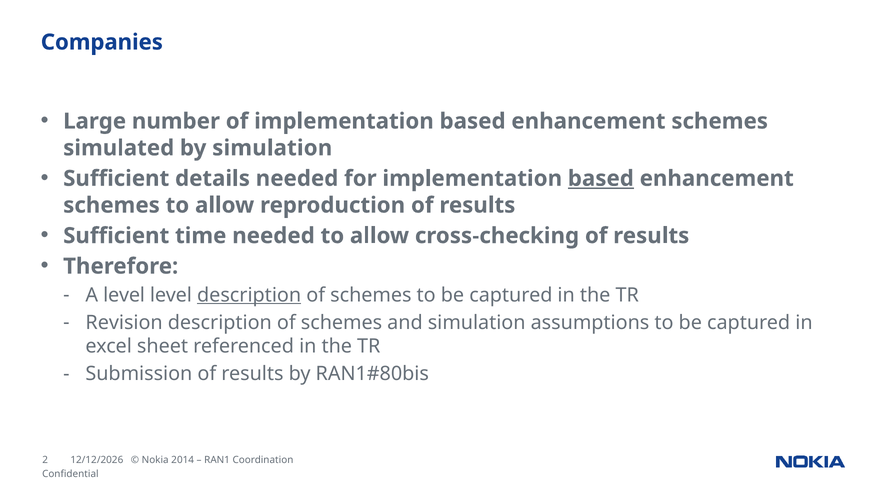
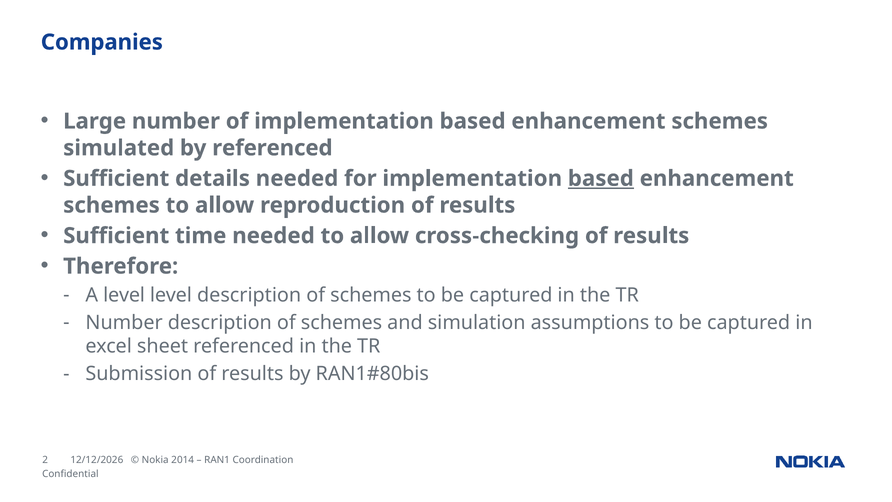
by simulation: simulation -> referenced (272, 148)
description underline: present -> none (249, 295)
Revision: Revision -> Number (124, 322)
